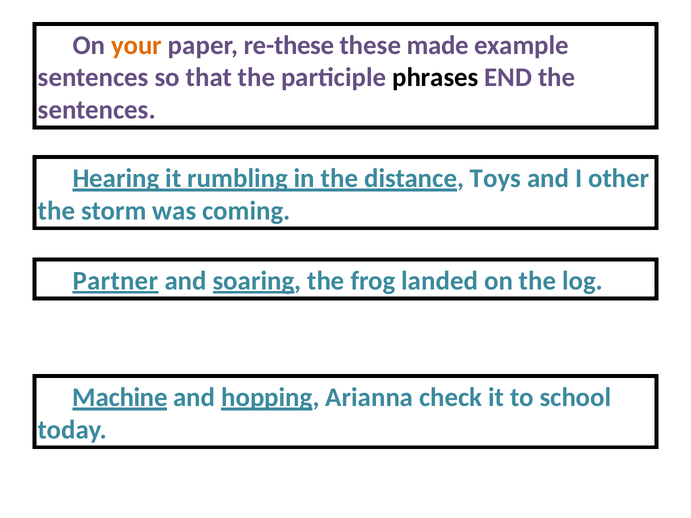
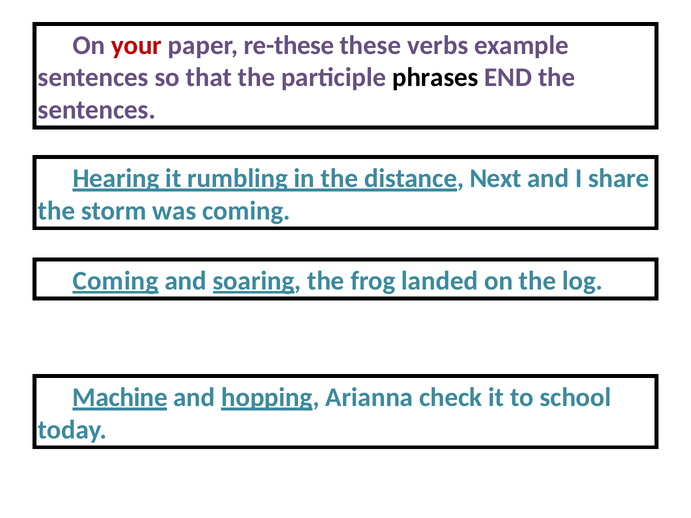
your colour: orange -> red (137, 45)
made: made -> verbs (438, 45)
Toys: Toys -> Next (496, 179)
other: other -> share (619, 179)
Partner: Partner -> Coming (116, 281)
